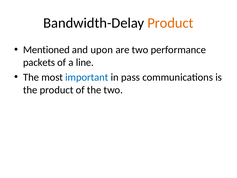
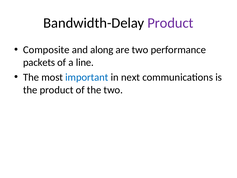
Product colour: orange -> purple (170, 23)
Mentioned: Mentioned -> Composite (46, 50)
upon: upon -> along (102, 50)
pass: pass -> next (130, 77)
